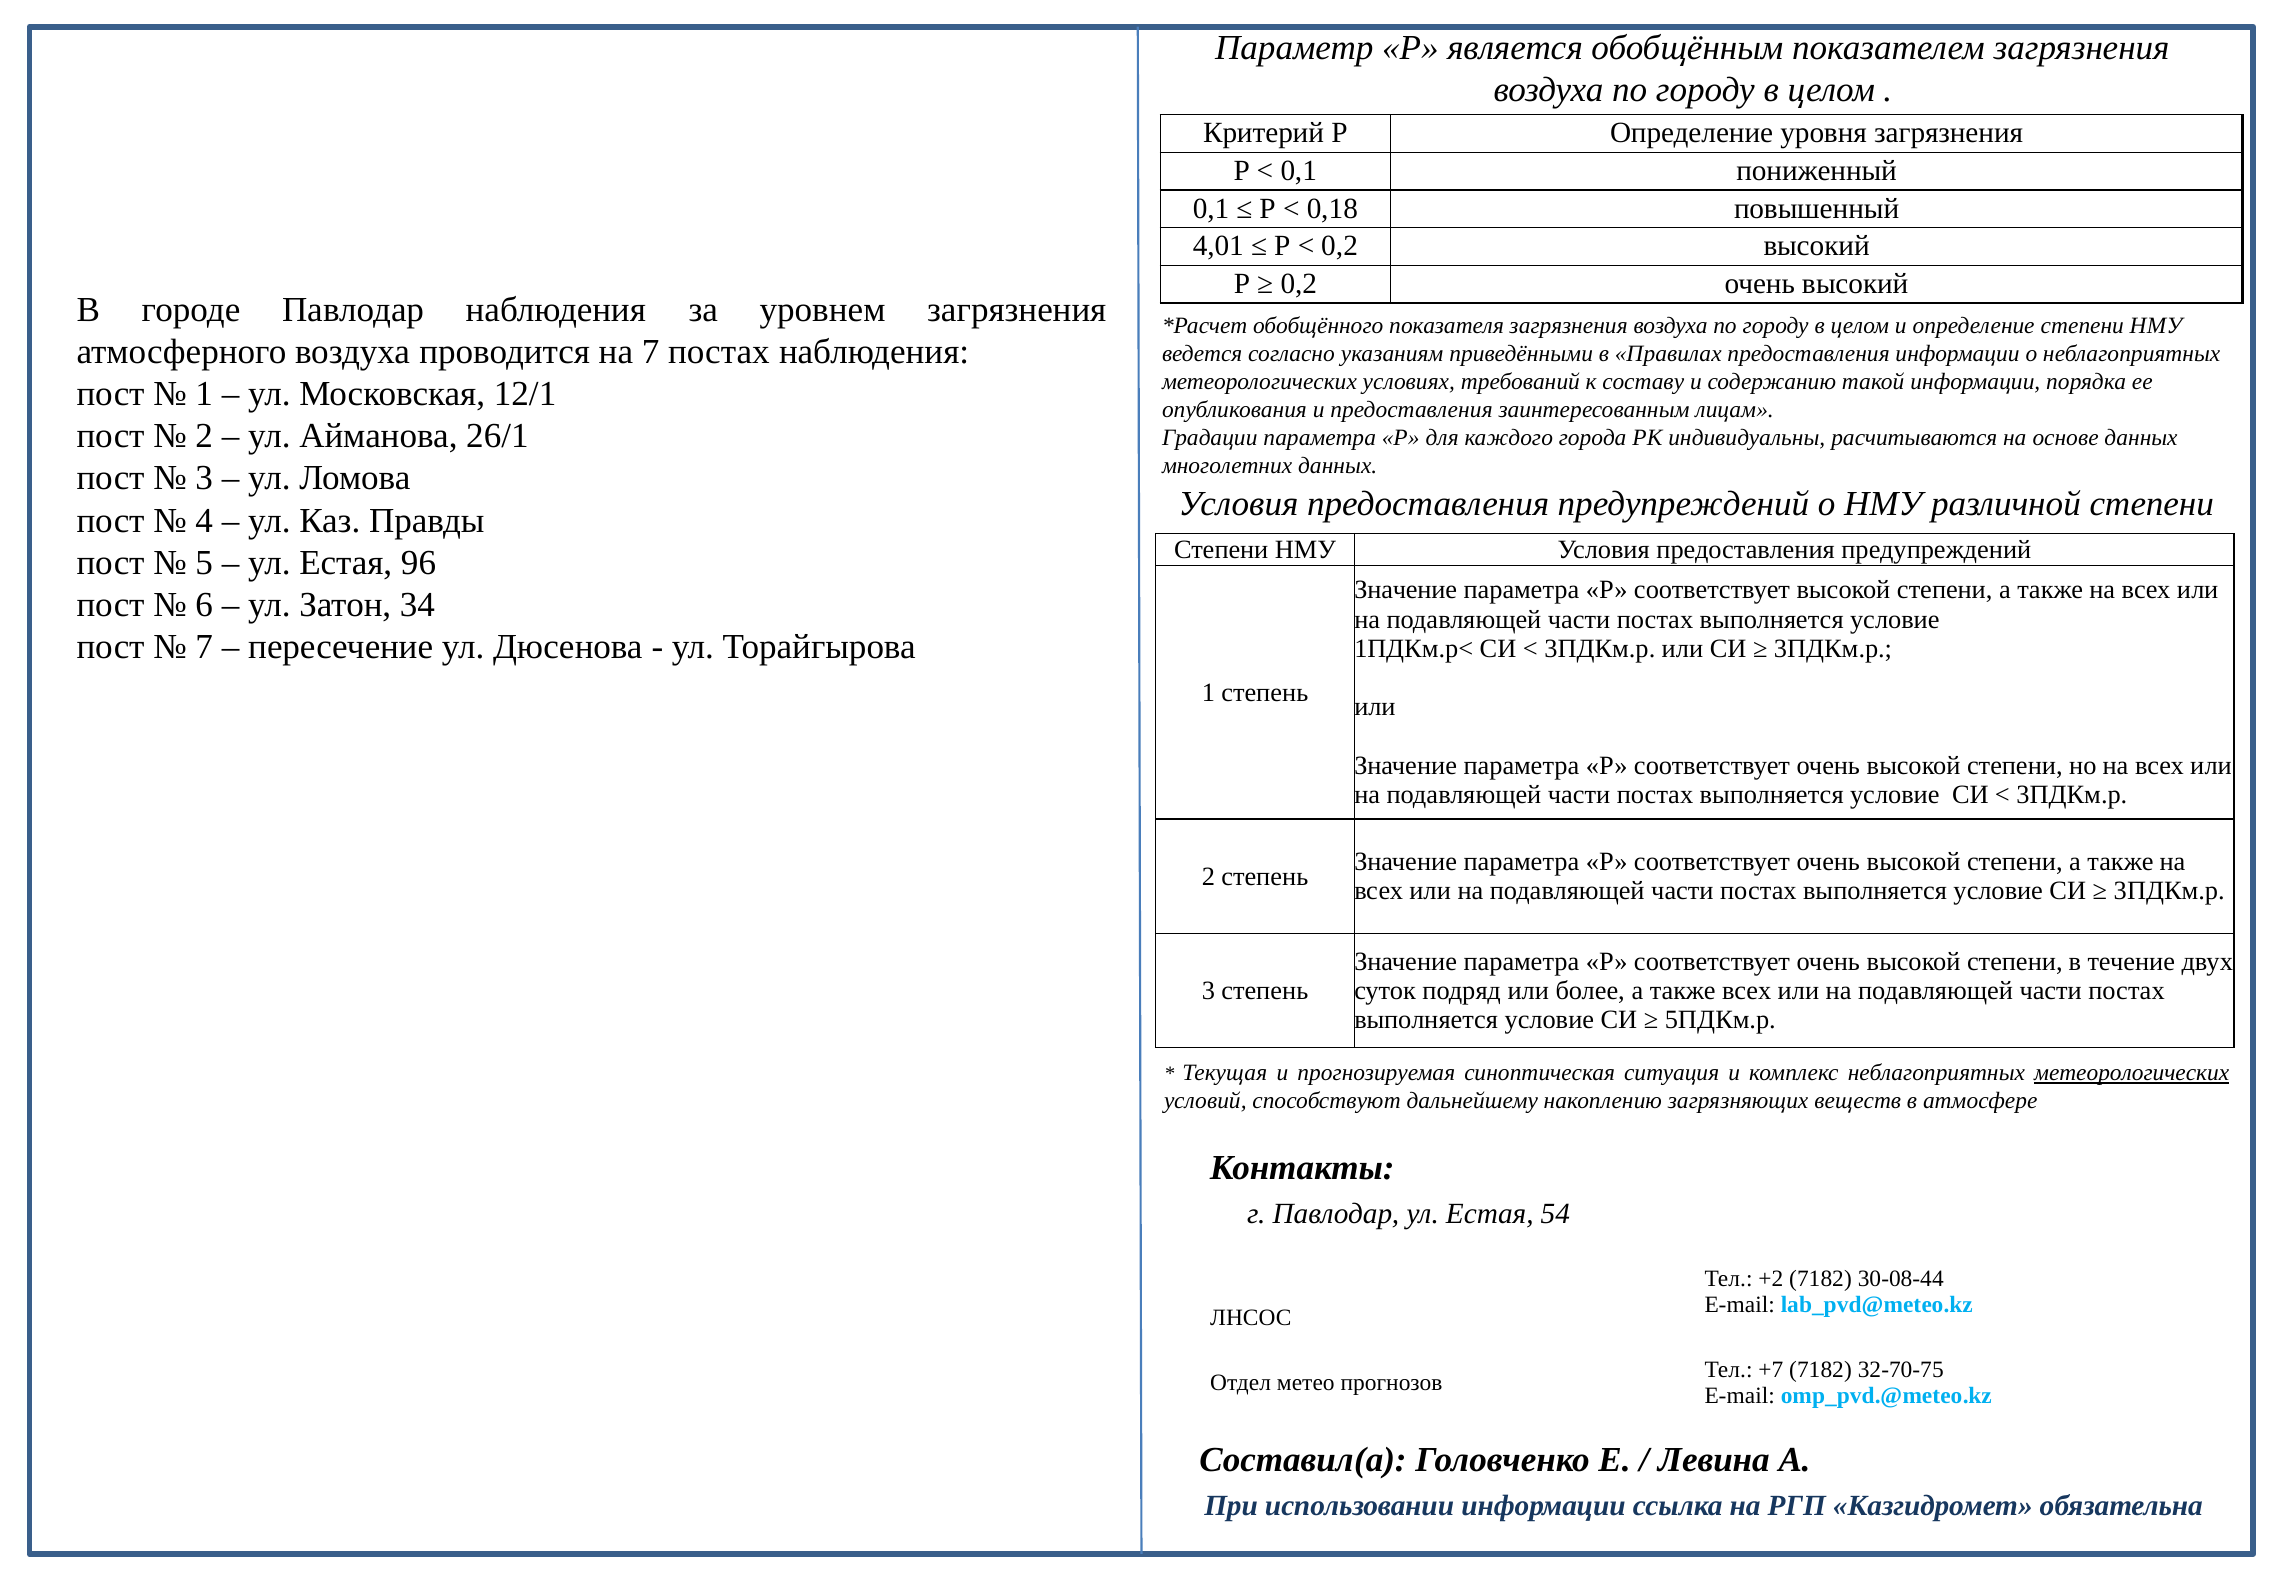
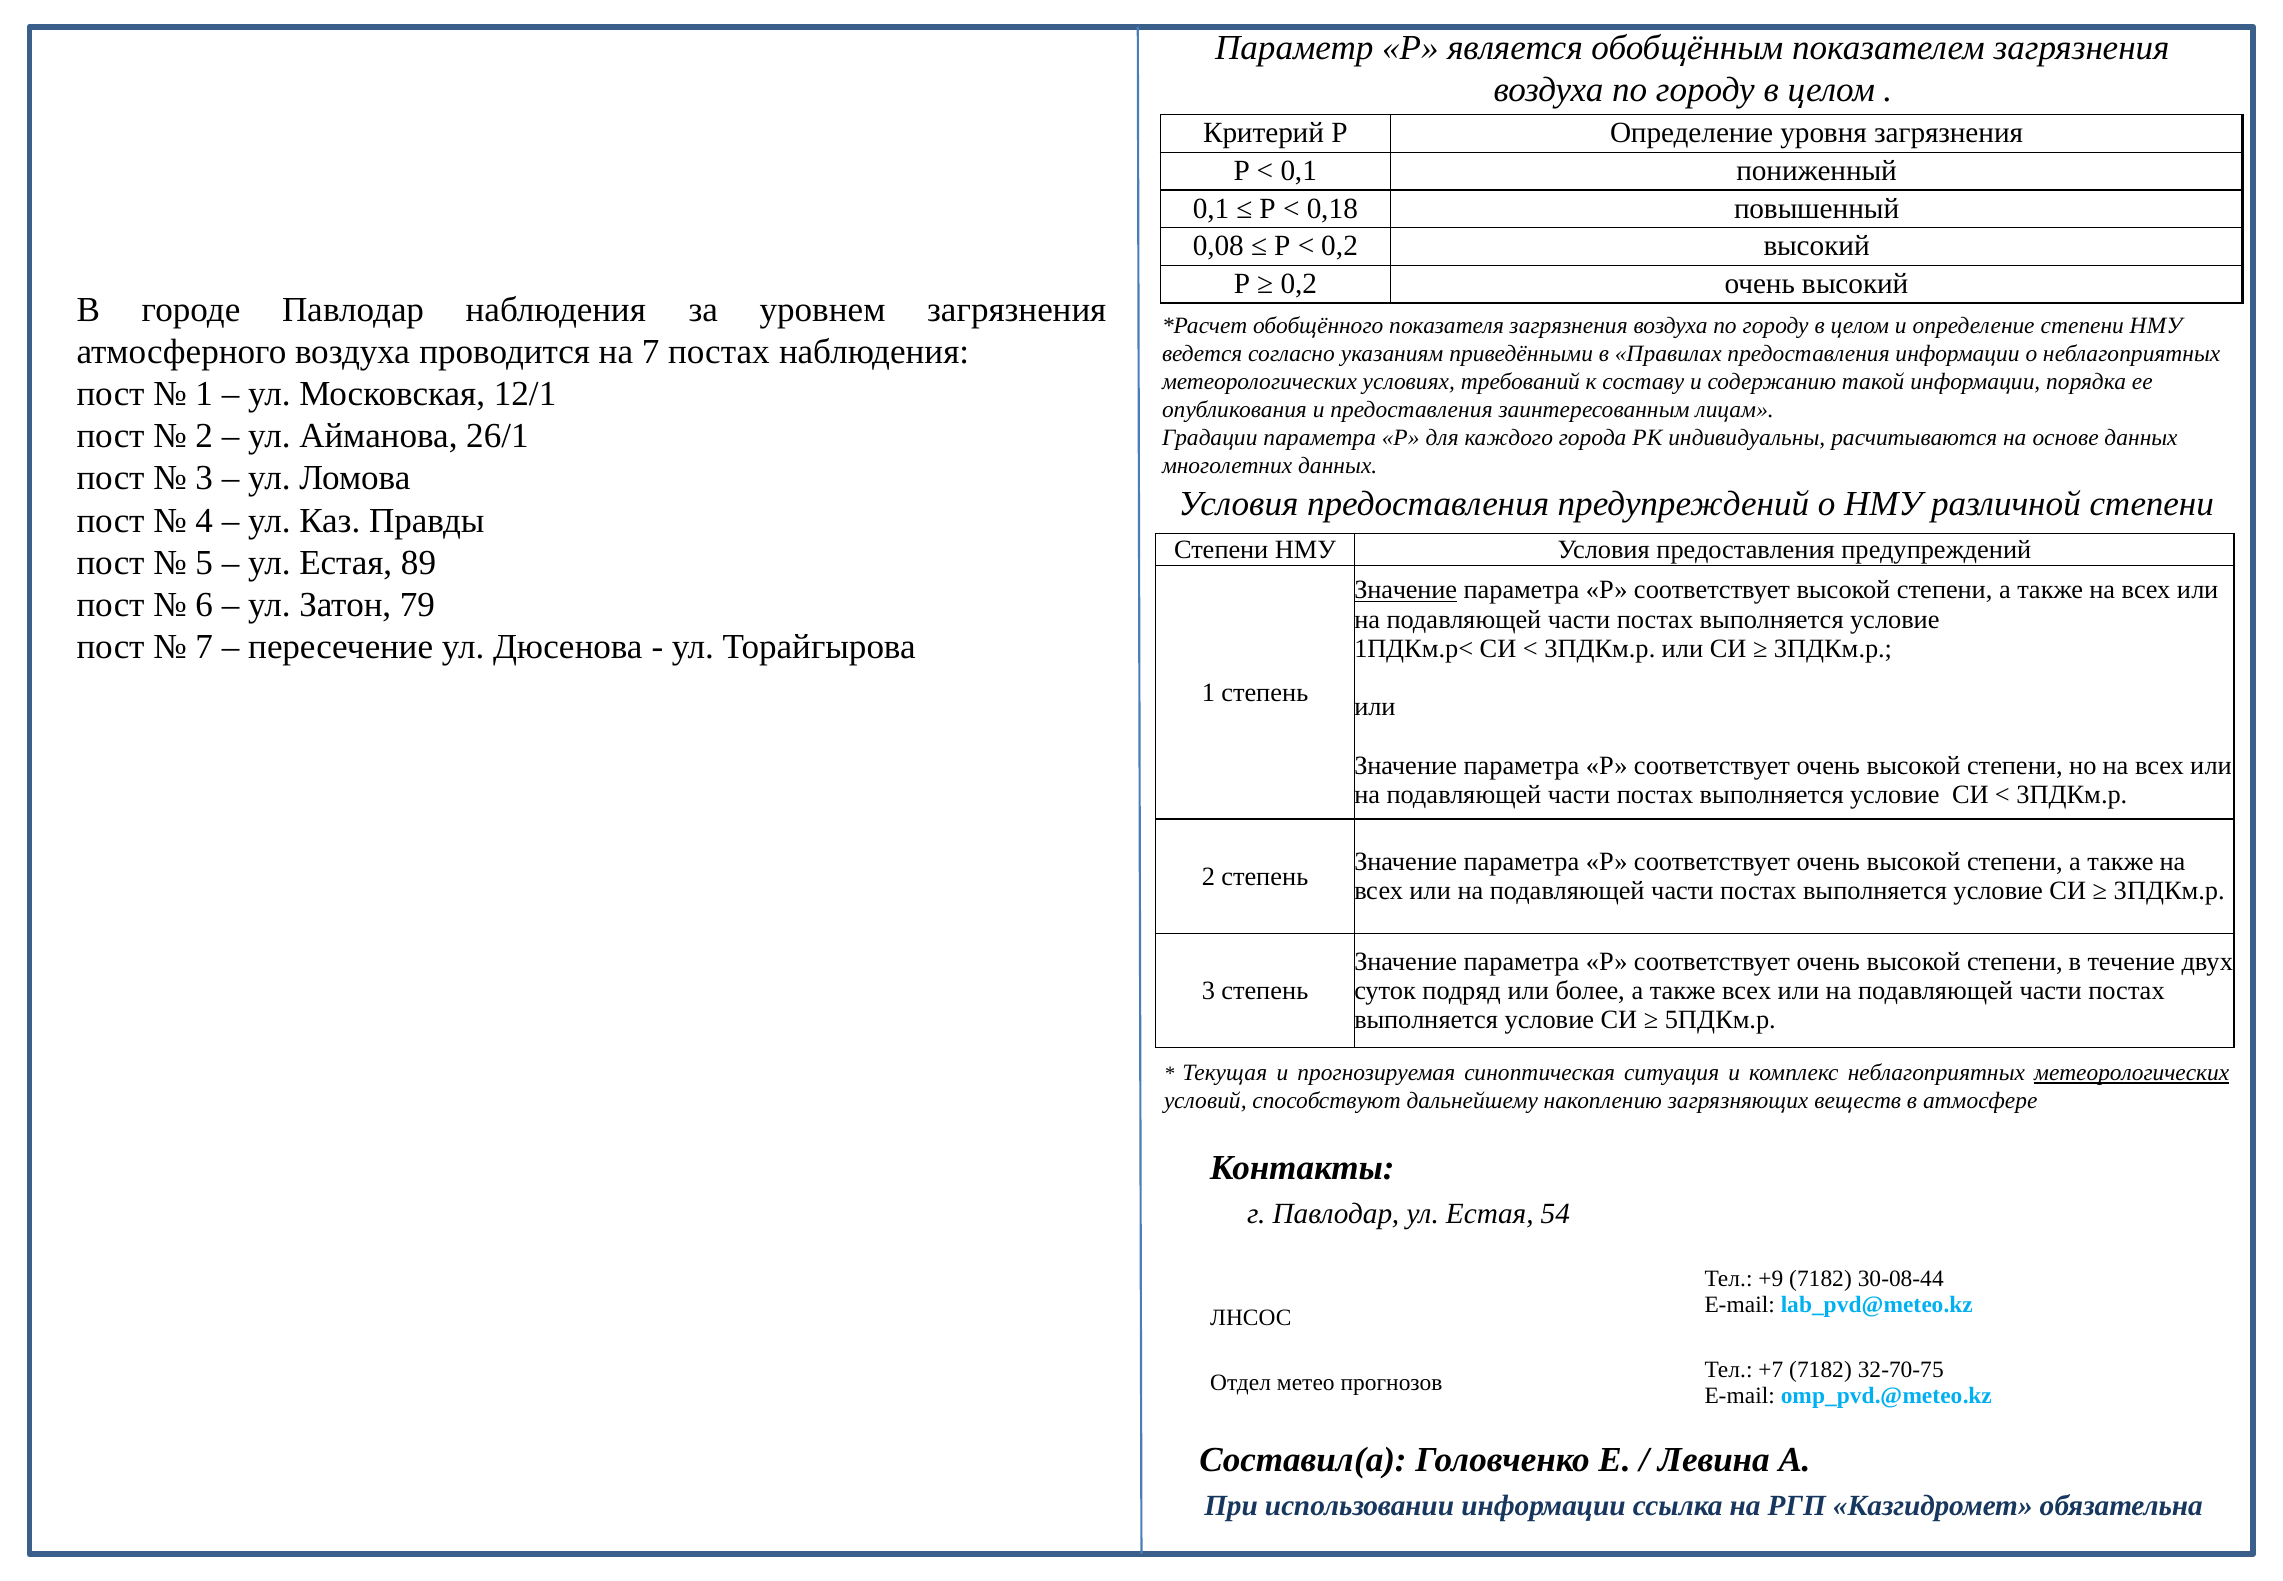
4,01: 4,01 -> 0,08 (1218, 246)
96: 96 -> 89 (419, 562)
Значение underline: none -> present (1406, 590)
34: 34 -> 79 (417, 605)
+2: +2 -> +9 (1771, 1278)
